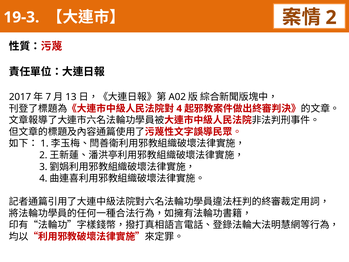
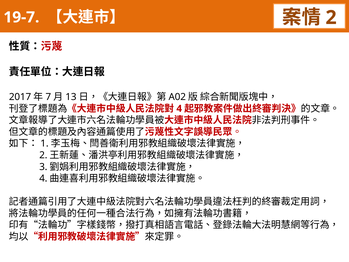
19-3: 19-3 -> 19-7 (21, 17)
